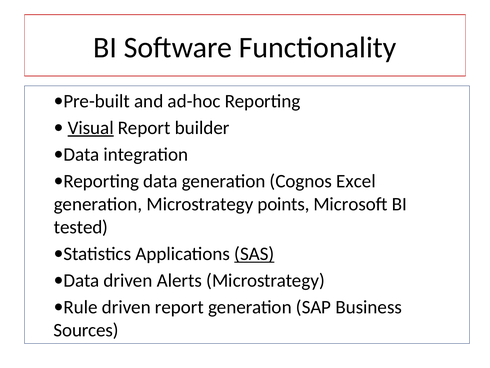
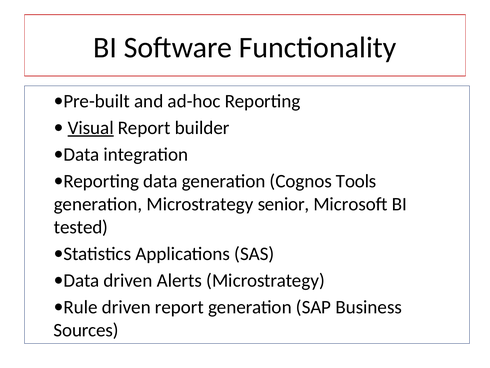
Excel: Excel -> Tools (356, 181)
points: points -> senior (283, 204)
SAS underline: present -> none (254, 254)
